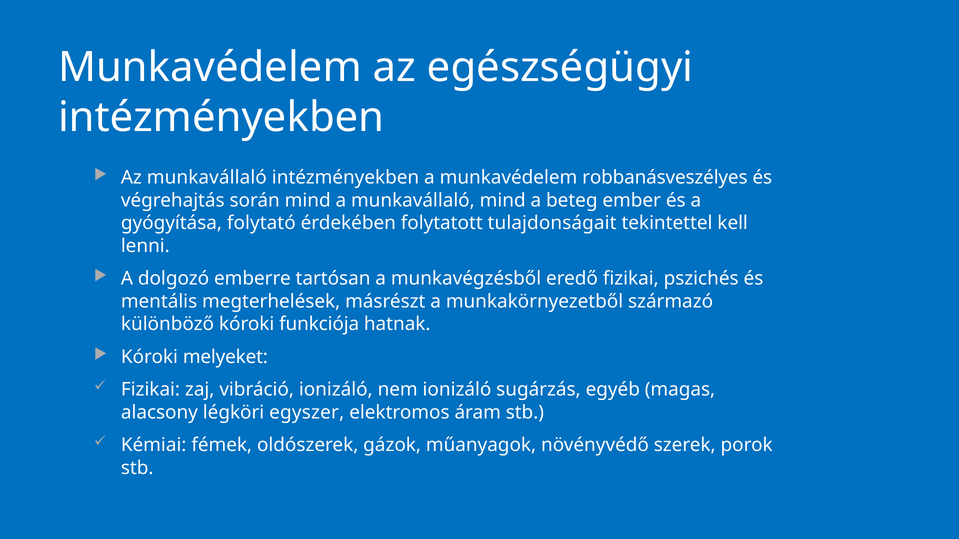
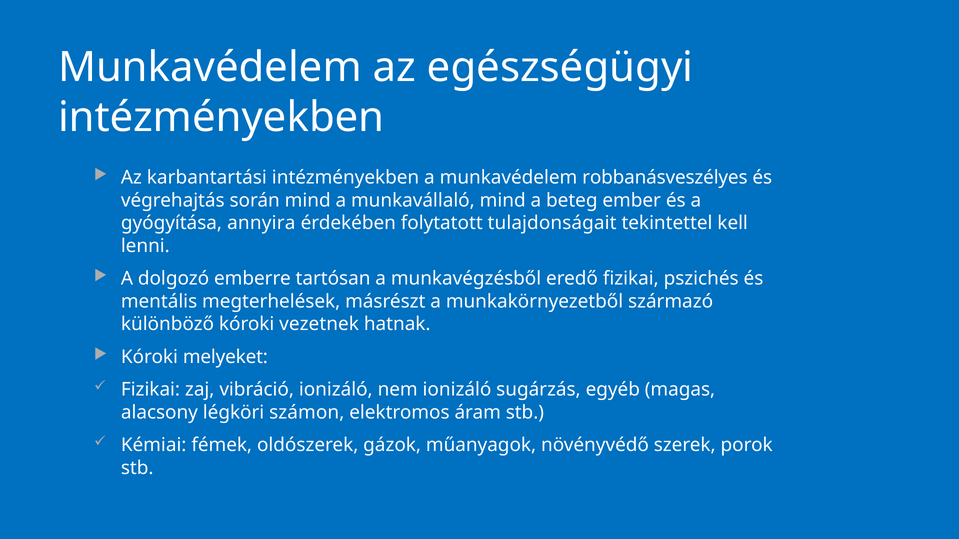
Az munkavállaló: munkavállaló -> karbantartási (207, 178)
folytató: folytató -> annyira (261, 223)
funkciója: funkciója -> vezetnek (319, 324)
egyszer: egyszer -> számon (307, 413)
